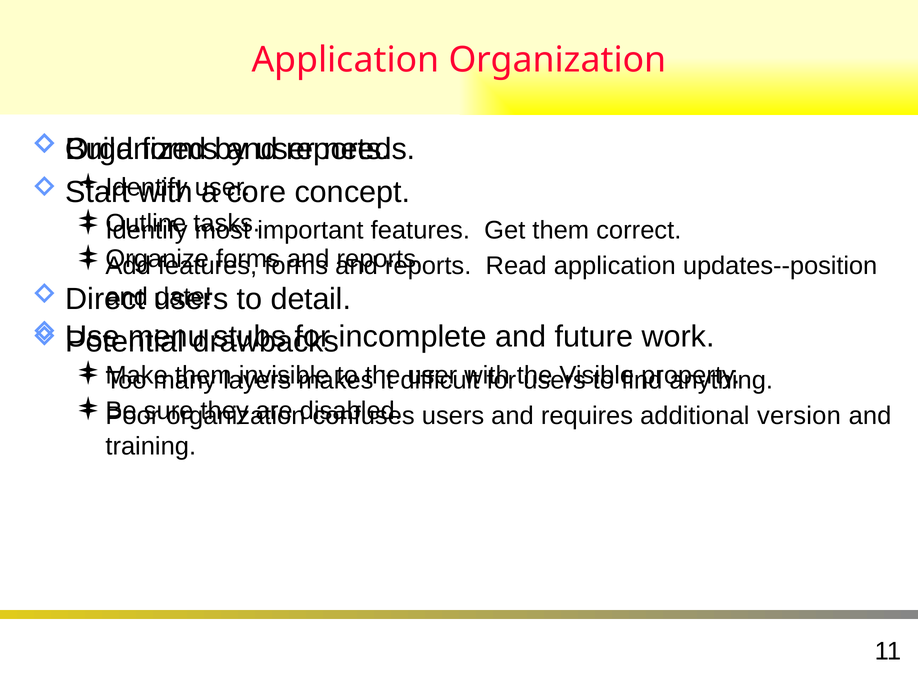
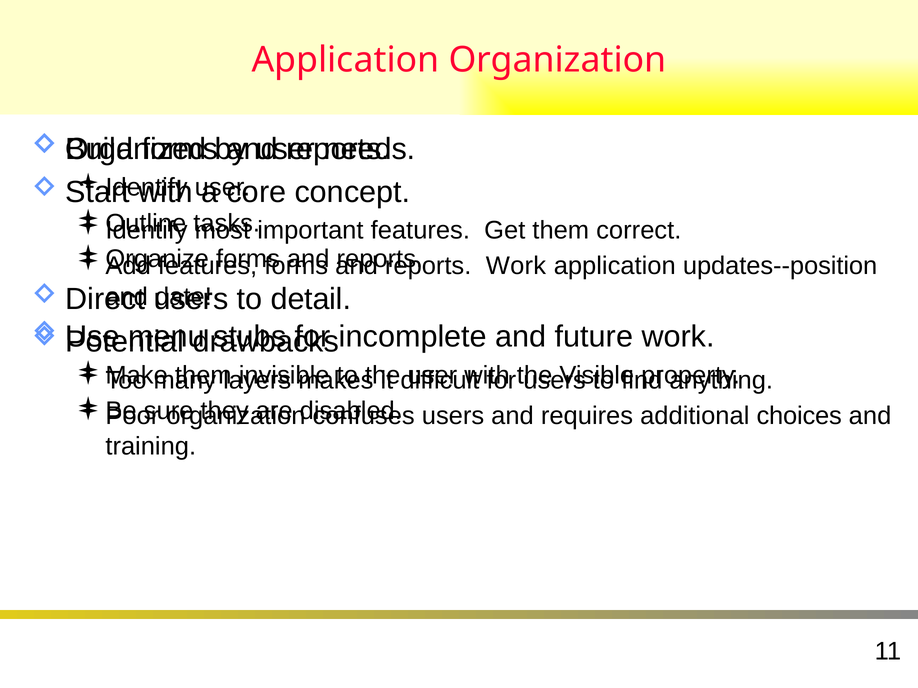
reports Read: Read -> Work (516, 266)
version: version -> choices (799, 416)
